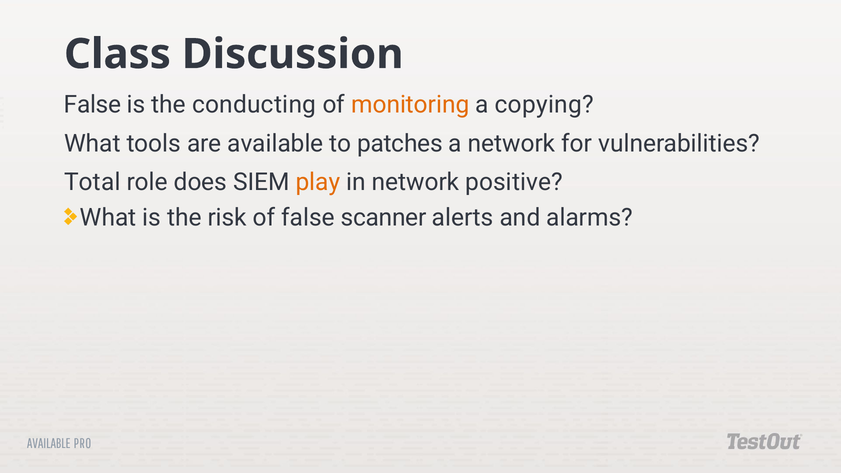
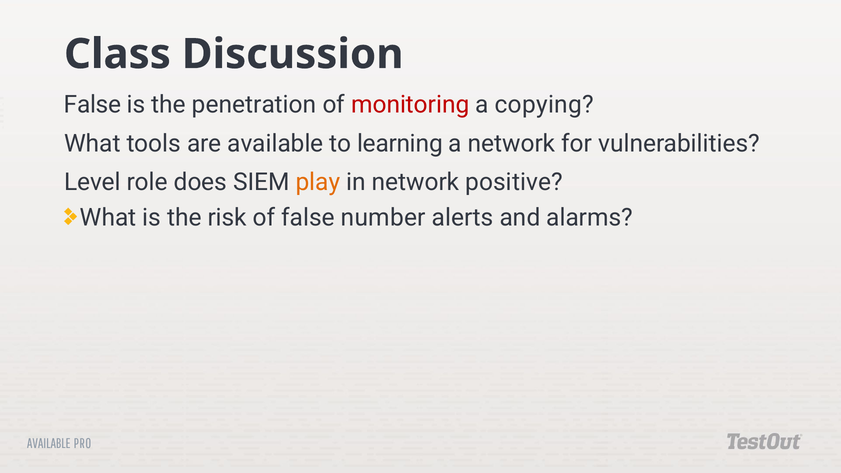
conducting: conducting -> penetration (254, 105)
monitoring colour: orange -> red (410, 105)
patches: patches -> learning (400, 143)
Total: Total -> Level (92, 182)
scanner: scanner -> number (383, 218)
